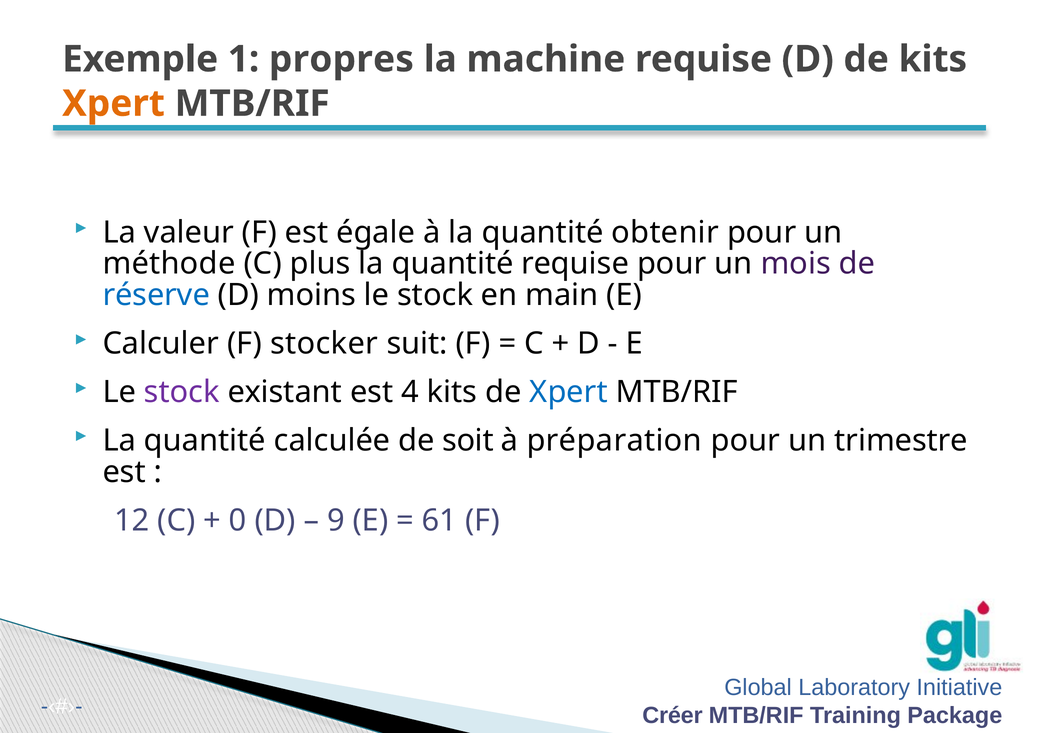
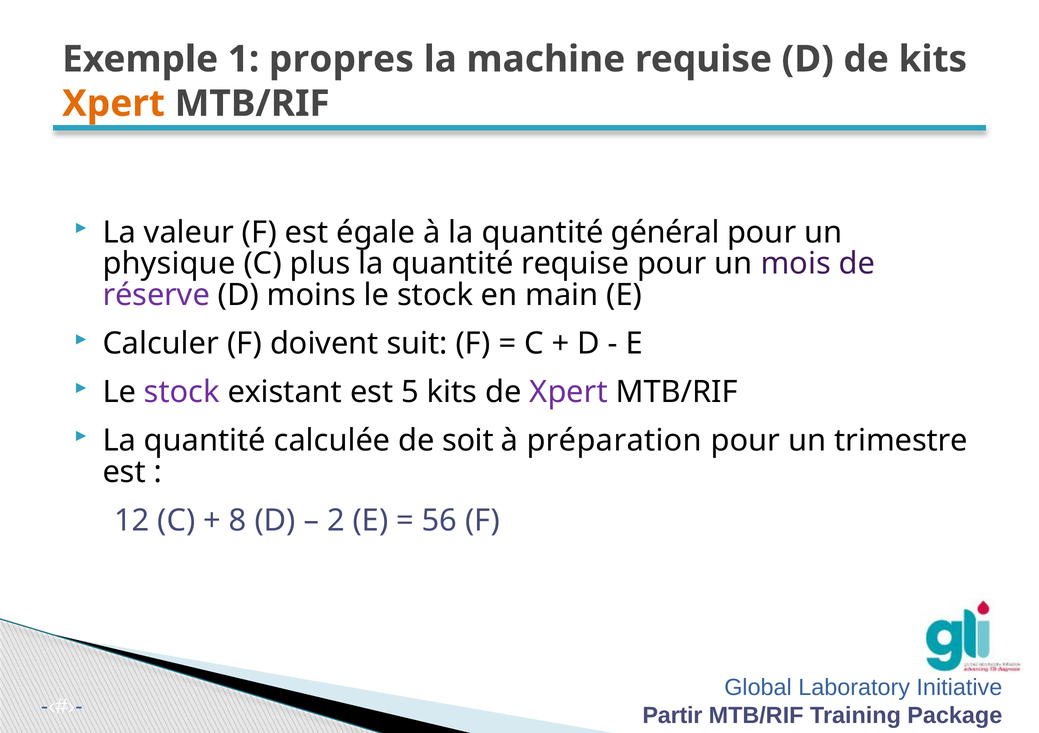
obtenir: obtenir -> général (665, 232)
méthode: méthode -> physique (169, 264)
réserve colour: blue -> purple (156, 295)
stocker: stocker -> doivent (324, 344)
4: 4 -> 5 (410, 392)
Xpert colour: blue -> purple (569, 392)
0: 0 -> 8 (238, 521)
9: 9 -> 2 (336, 521)
61: 61 -> 56 (439, 521)
Créer: Créer -> Partir (672, 716)
